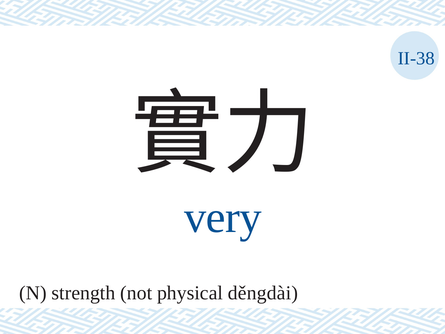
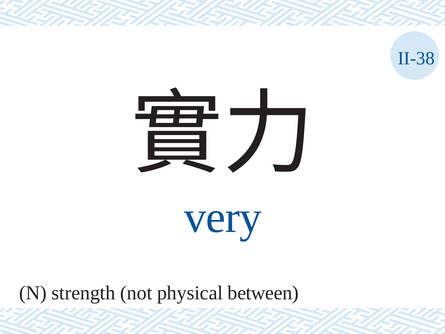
děngdài: děngdài -> between (263, 293)
